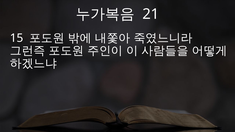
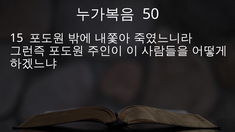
21: 21 -> 50 (151, 14)
